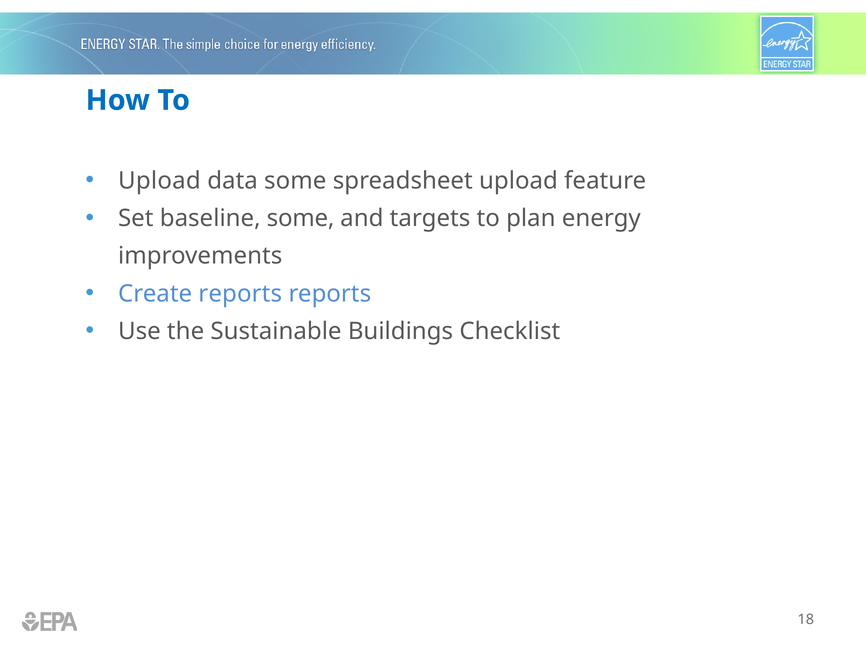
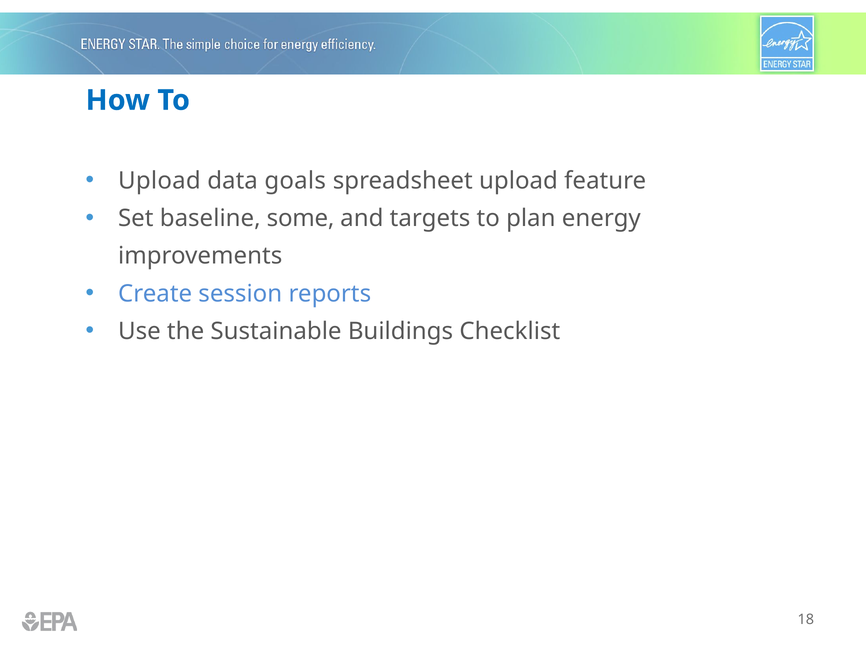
data some: some -> goals (295, 181)
Create reports: reports -> session (240, 293)
